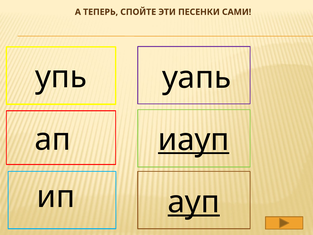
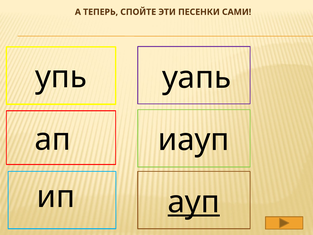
иауп underline: present -> none (194, 140)
